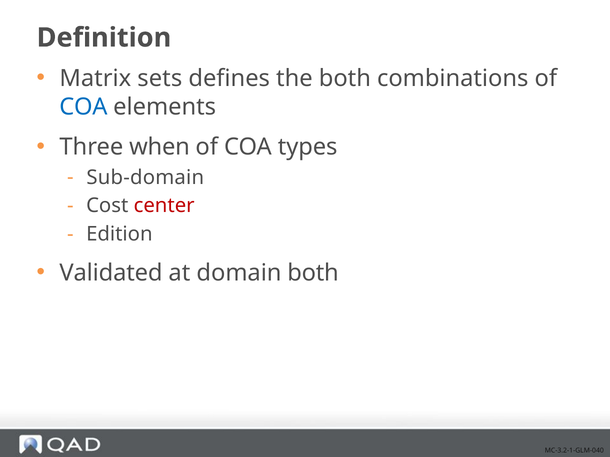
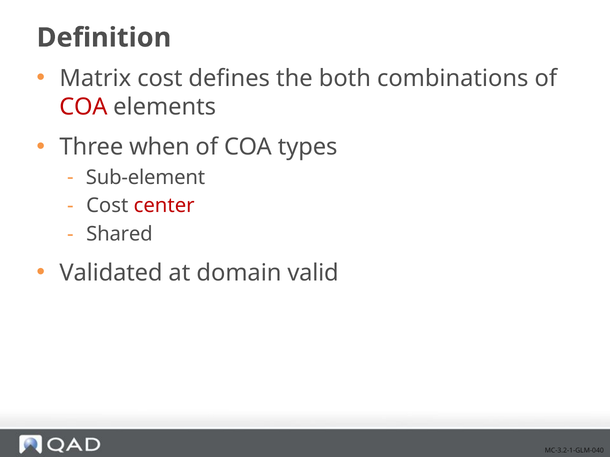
Matrix sets: sets -> cost (160, 78)
COA colour: blue -> red (83, 107)
Sub-domain: Sub-domain -> Sub-element (145, 178)
Edition: Edition -> Shared (119, 234)
domain both: both -> valid (313, 273)
